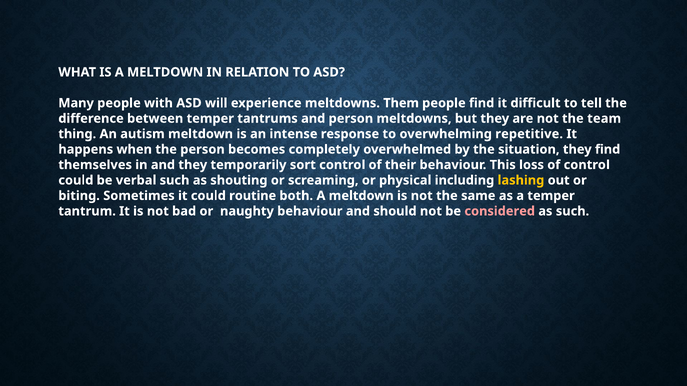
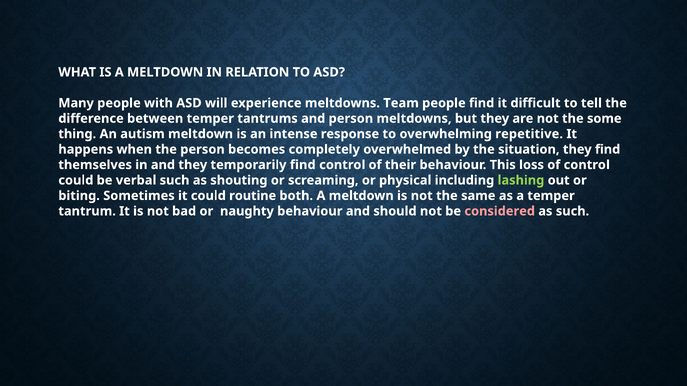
Them: Them -> Team (401, 103)
team: team -> some (604, 119)
temporarily sort: sort -> find (303, 165)
lashing colour: yellow -> light green (521, 180)
